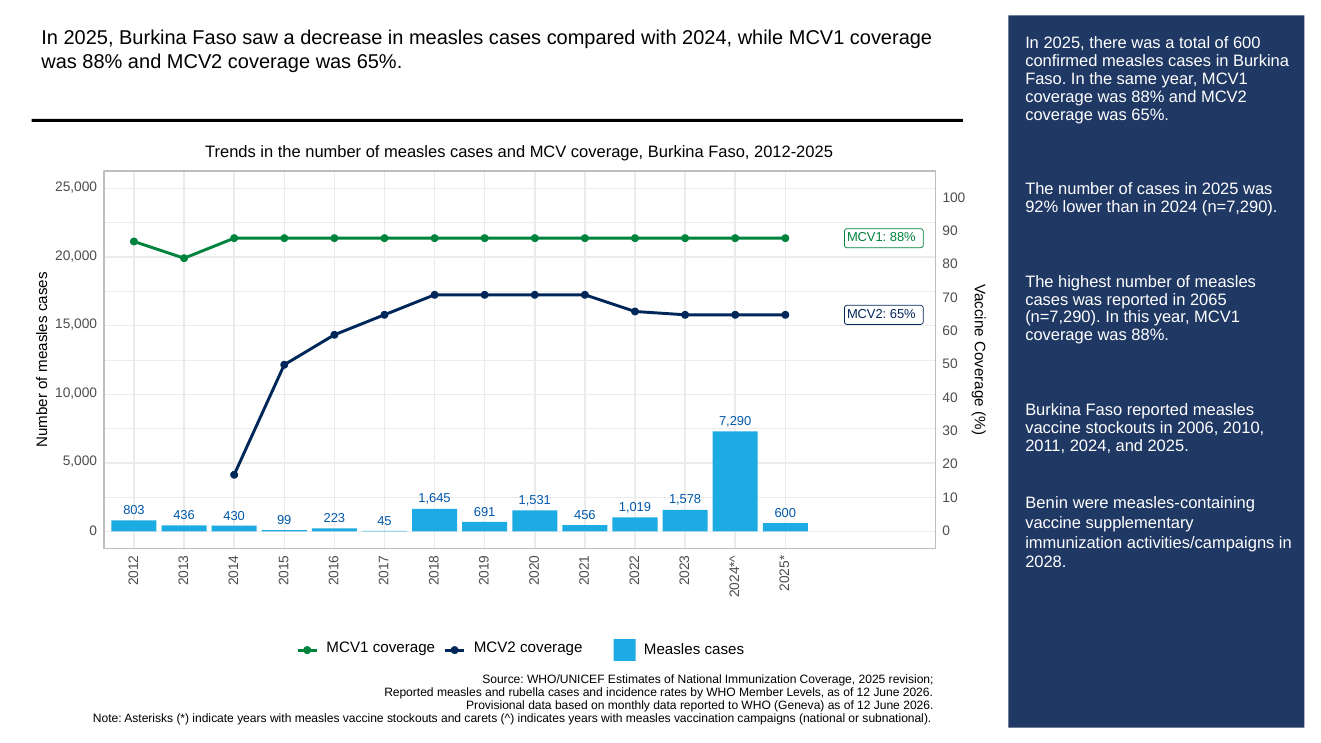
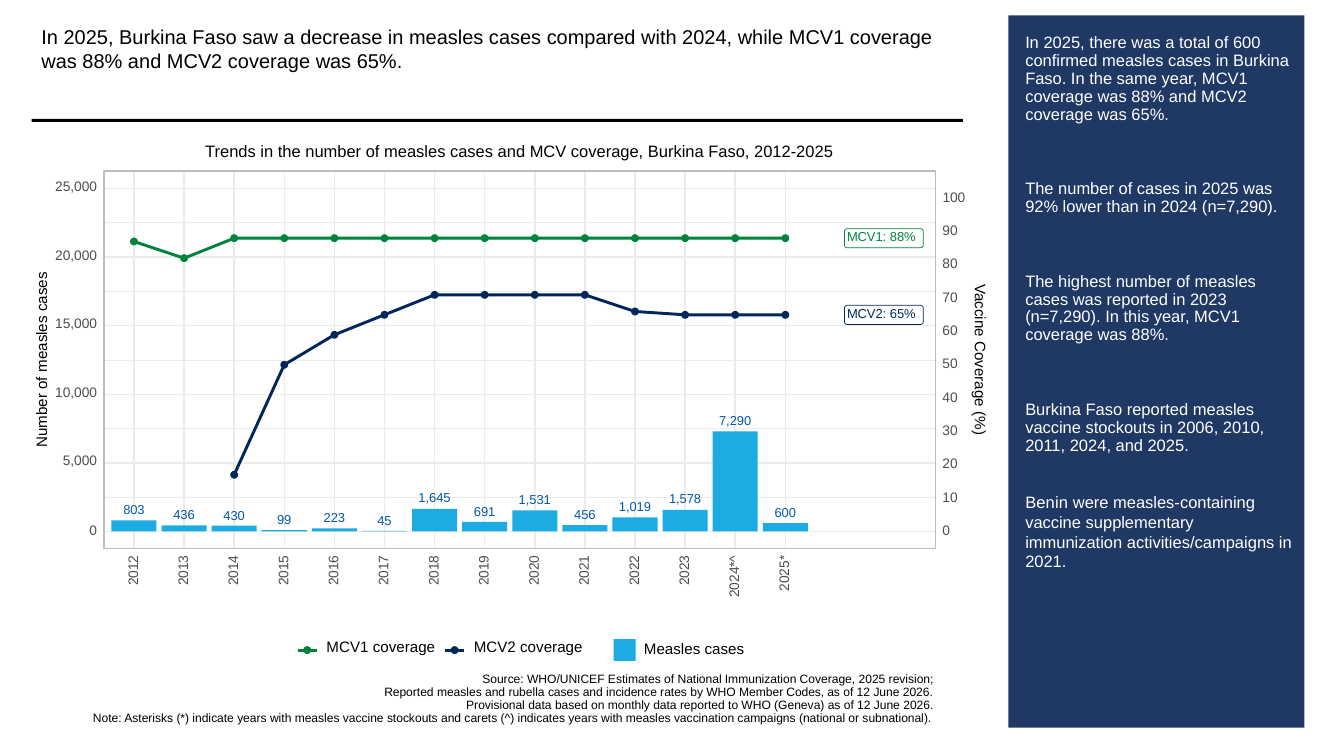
2065: 2065 -> 2023 (1208, 300)
2028: 2028 -> 2021 (1046, 562)
Levels: Levels -> Codes (805, 693)
